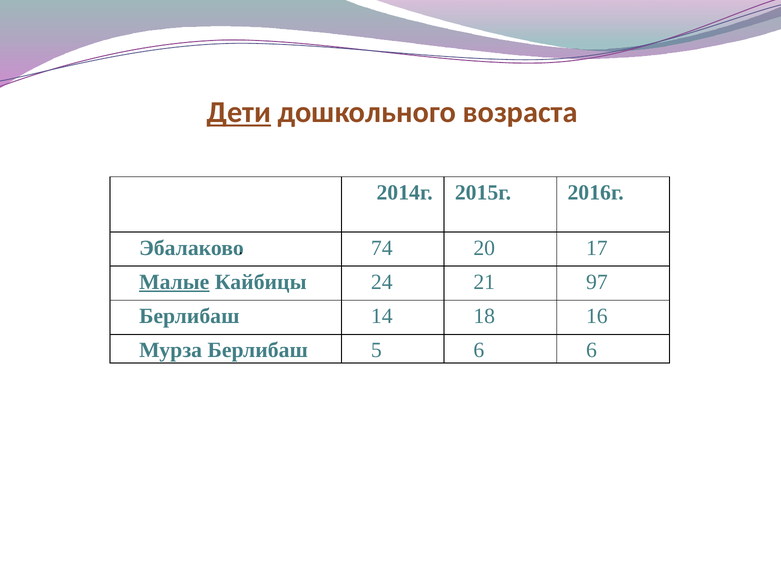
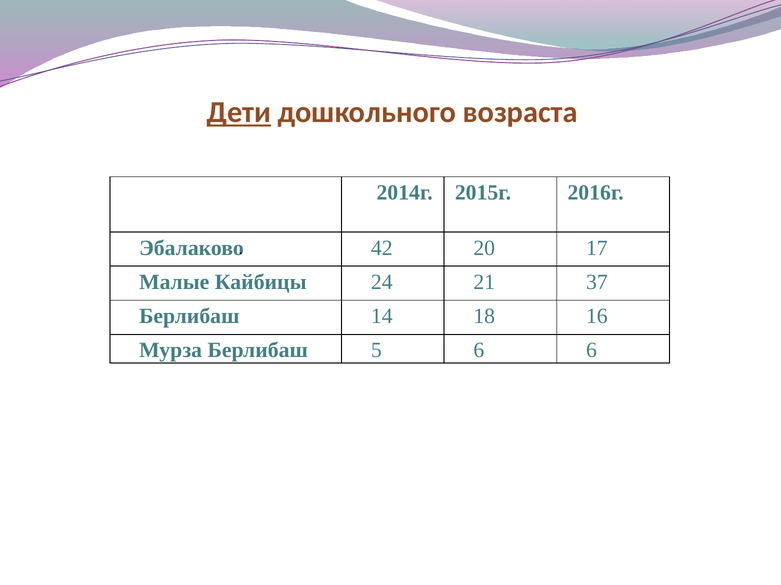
74: 74 -> 42 (382, 248)
Малые underline: present -> none (174, 282)
97: 97 -> 37 (597, 282)
